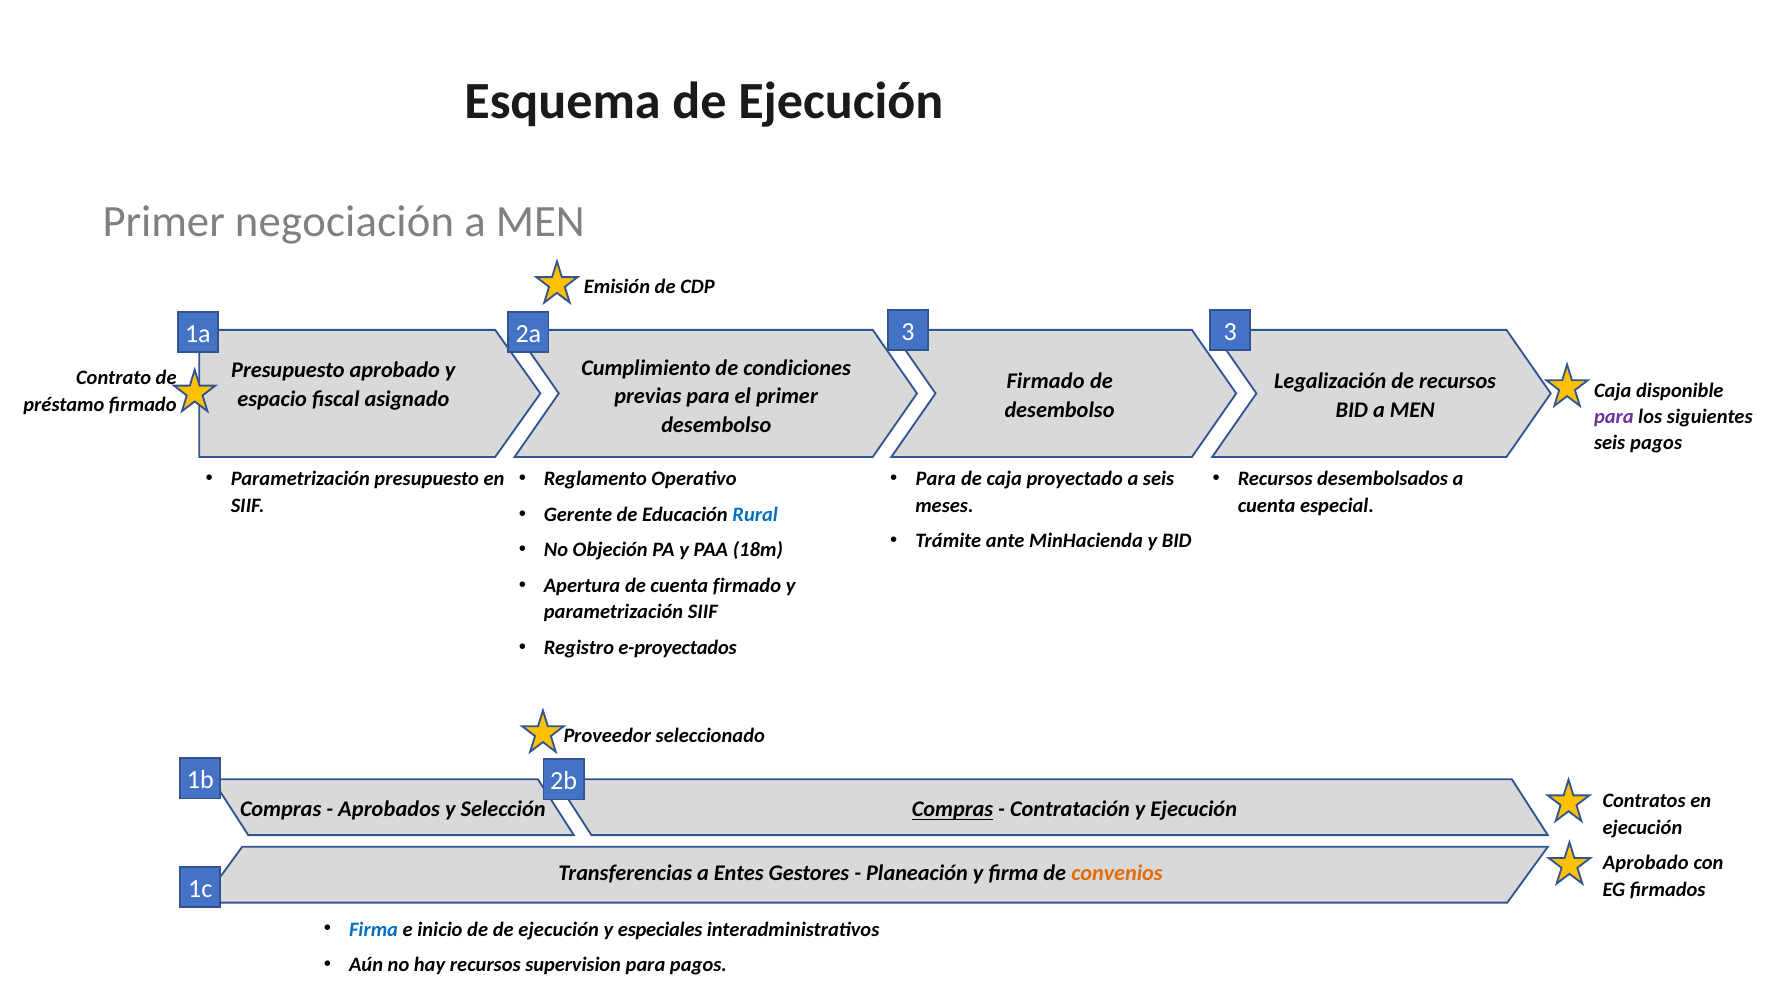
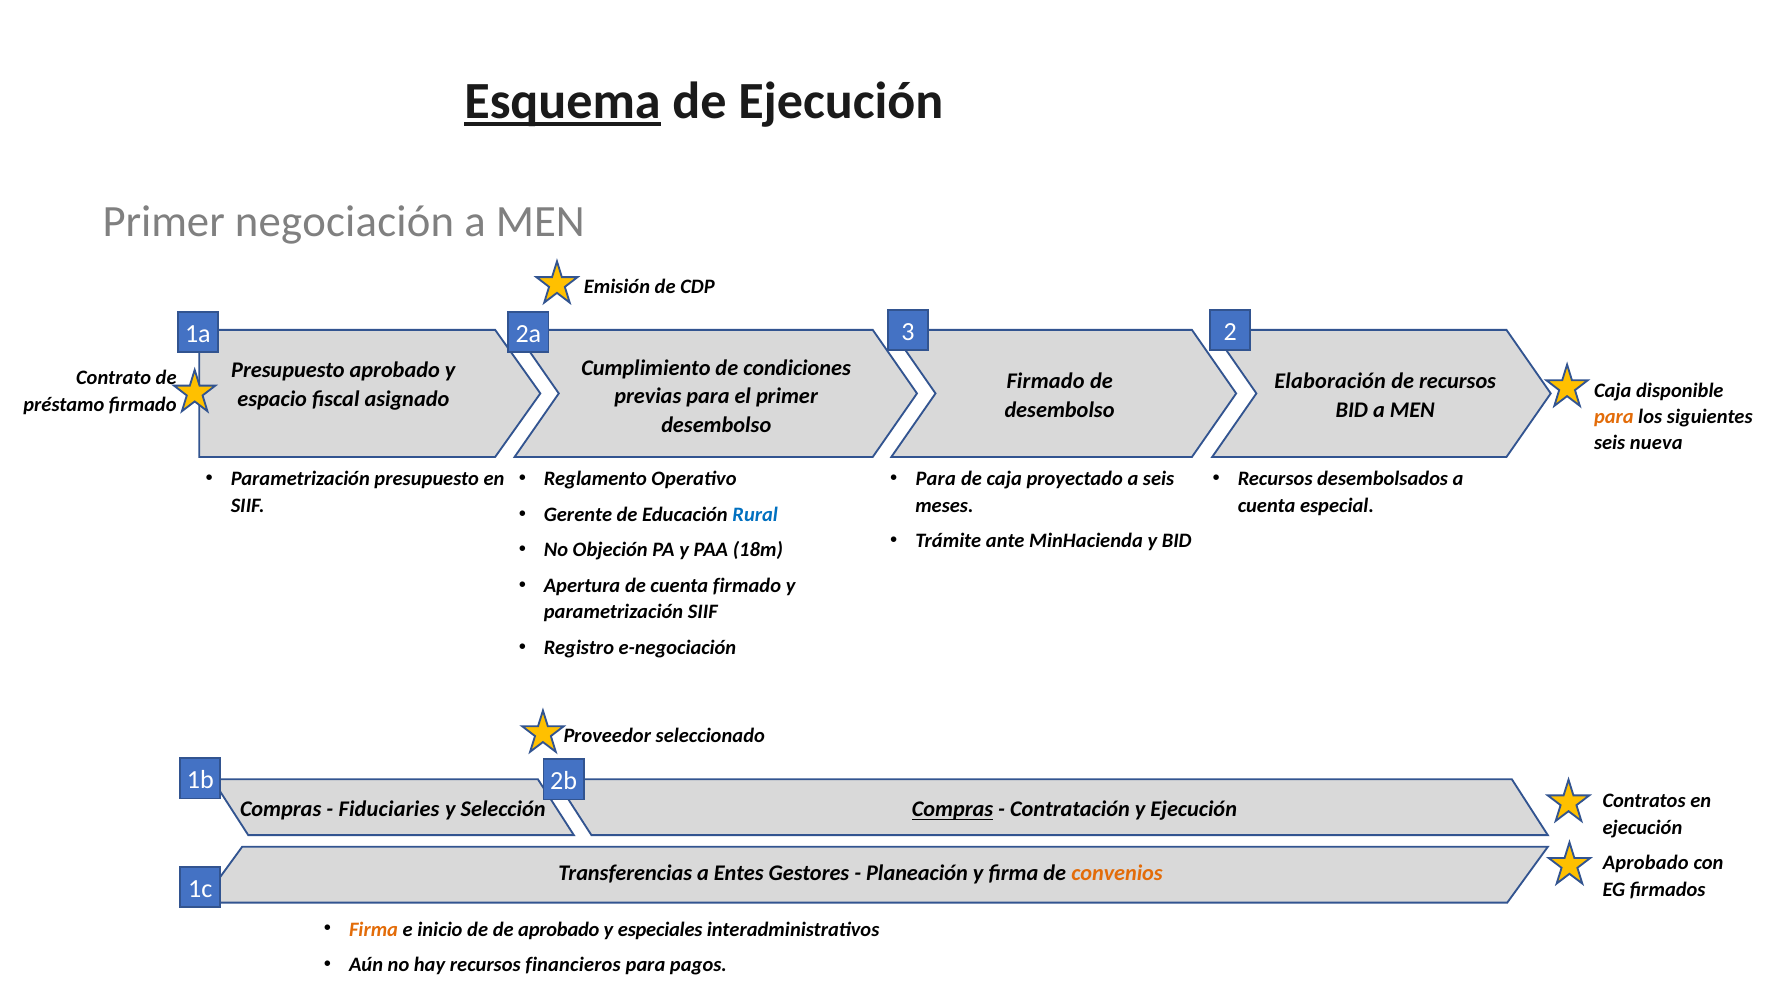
Esquema underline: none -> present (563, 102)
3 3: 3 -> 2 (1230, 332)
Legalización: Legalización -> Elaboración (1330, 381)
para colour: purple -> orange (1614, 416)
seis pagos: pagos -> nueva (1656, 443)
e-proyectados: e-proyectados -> e-negociación (677, 647)
Aprobados: Aprobados -> Fiduciaries (389, 809)
Firma colour: blue -> orange (374, 929)
de de ejecución: ejecución -> aprobado (559, 929)
supervision: supervision -> financieros (573, 965)
